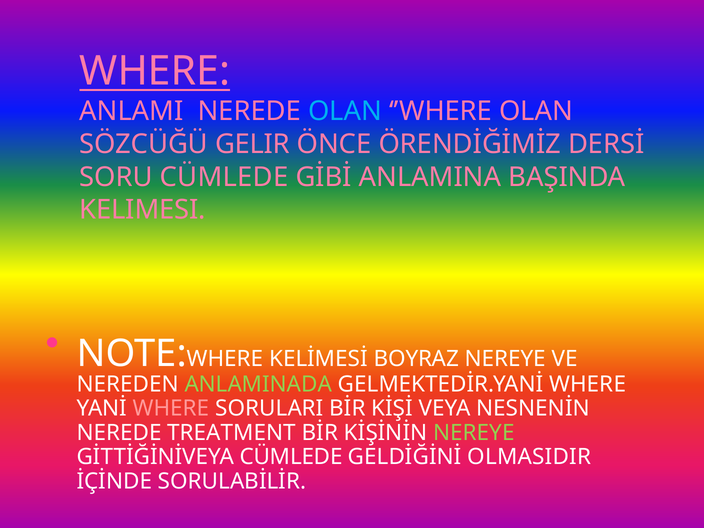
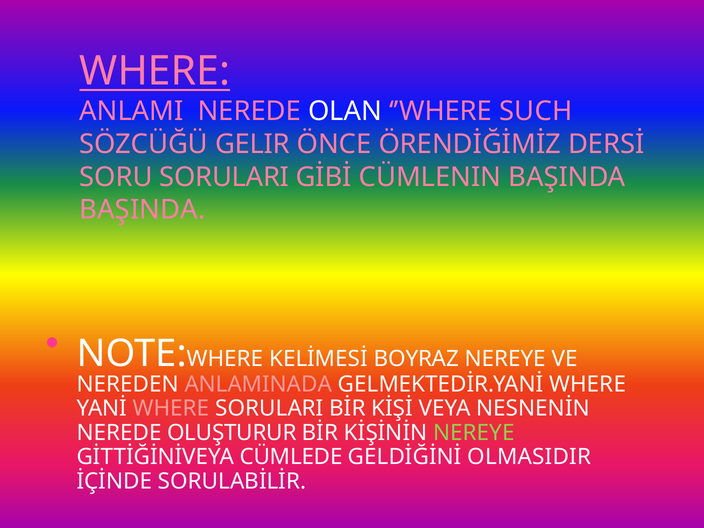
OLAN colour: light blue -> white (345, 111)
’WHERE OLAN: OLAN -> SUCH (536, 111)
SORU CÜMLEDE: CÜMLEDE -> SORULARI (224, 177)
ANLAMINA: ANLAMINA -> CÜMLENIN (430, 177)
KELIMESI: KELIMESI -> BAŞINDA (142, 210)
ANLAMINADA colour: light green -> pink (258, 384)
TREATMENT: TREATMENT -> OLUŞTURUR (232, 433)
